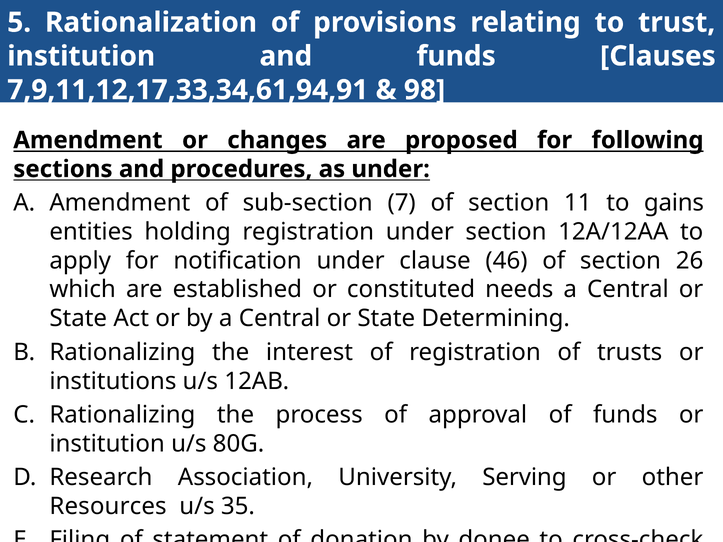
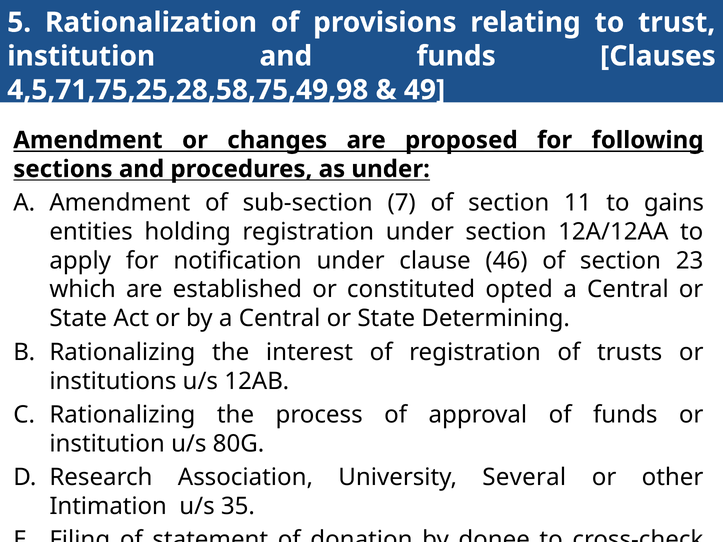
7,9,11,12,17,33,34,61,94,91: 7,9,11,12,17,33,34,61,94,91 -> 4,5,71,75,25,28,58,75,49,98 (188, 90)
98: 98 -> 49 (425, 90)
26: 26 -> 23 (690, 261)
needs: needs -> opted (519, 290)
Serving: Serving -> Several (524, 478)
Resources: Resources -> Intimation (108, 507)
